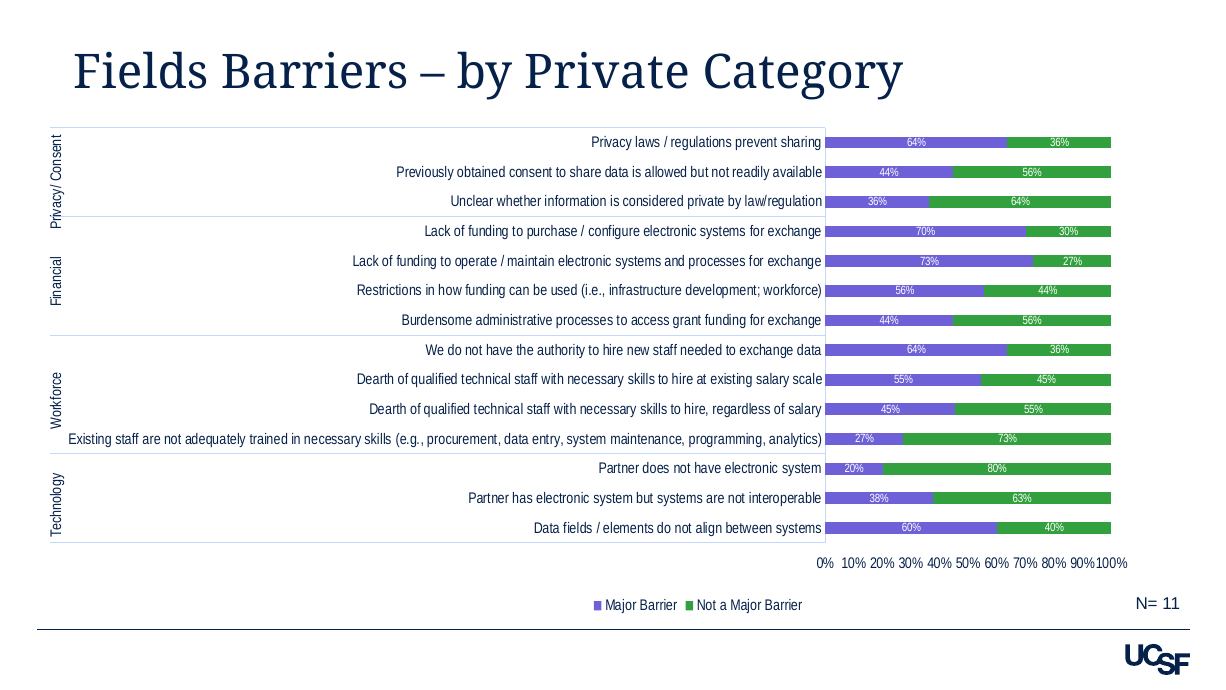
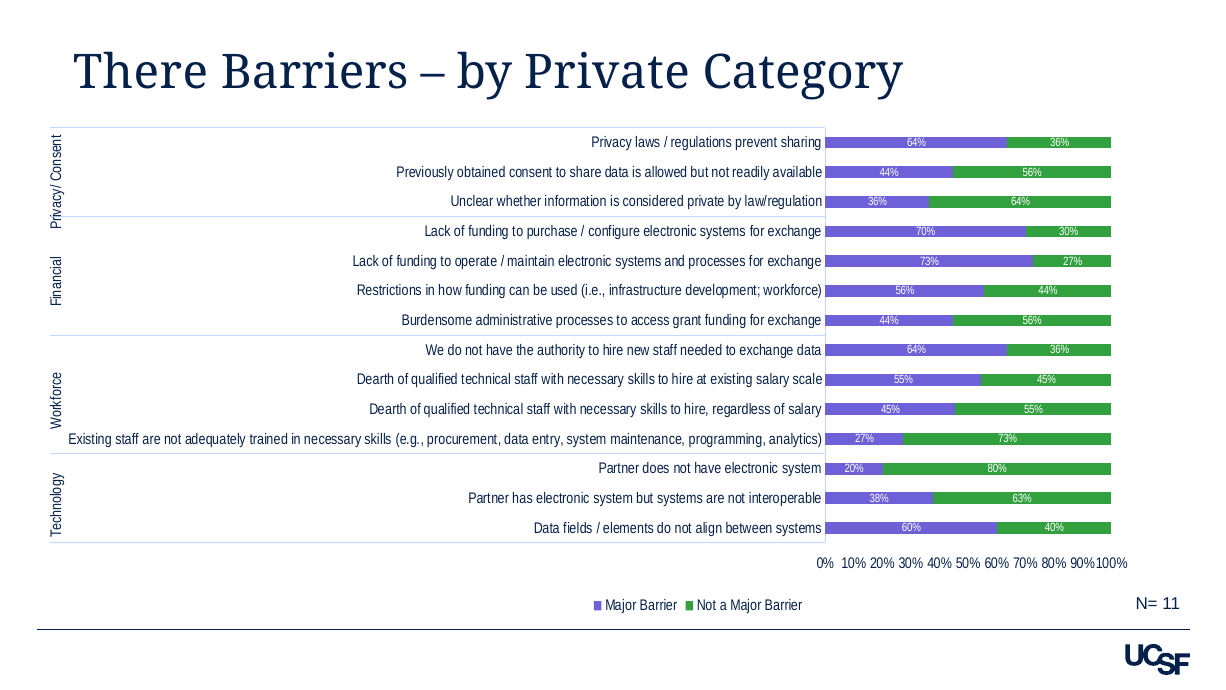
Fields: Fields -> There (141, 73)
